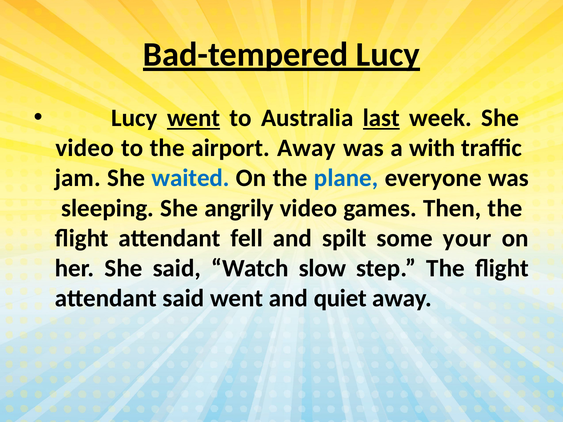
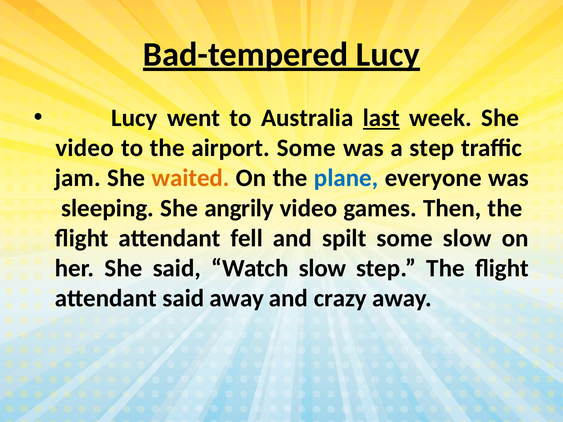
went underline: present -> none (194, 118)
airport Away: Away -> Some (306, 148)
a with: with -> step (432, 148)
waited colour: blue -> orange (191, 178)
some your: your -> slow (467, 238)
said went: went -> away (237, 298)
quiet: quiet -> crazy (340, 298)
